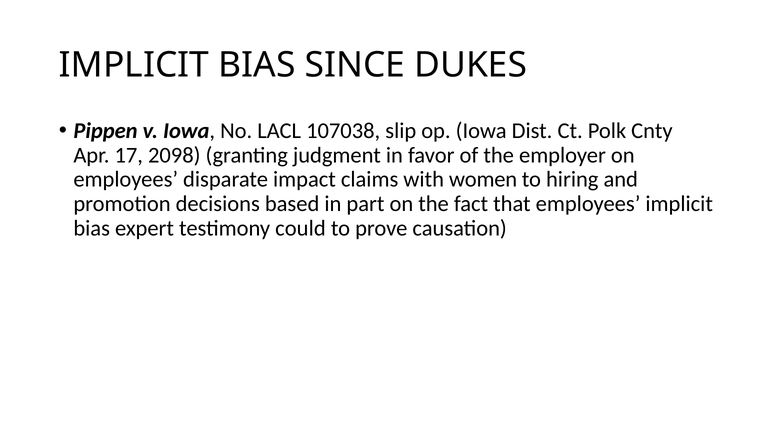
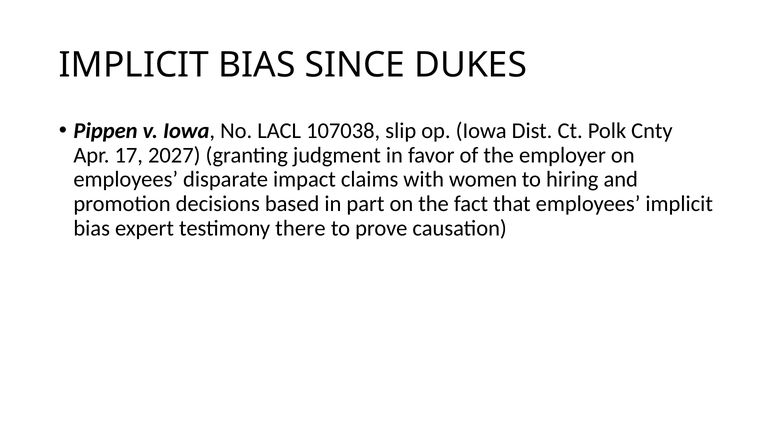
2098: 2098 -> 2027 (174, 155)
could: could -> there (300, 228)
